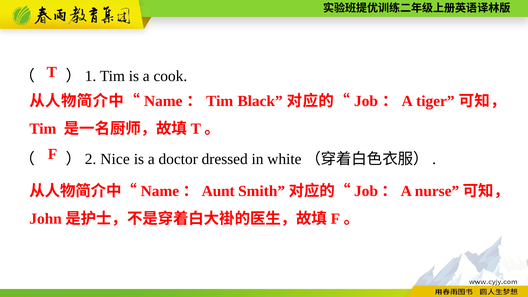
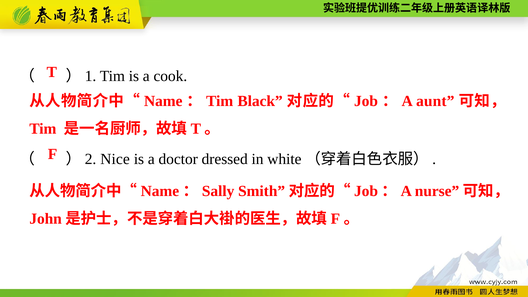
tiger: tiger -> aunt (435, 101)
Aunt: Aunt -> Sally (218, 191)
